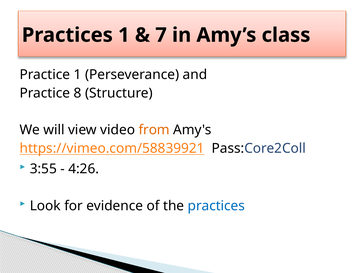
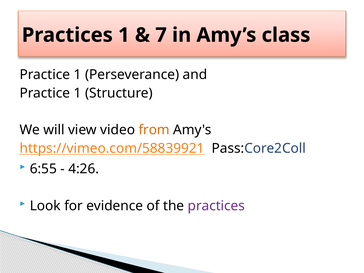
8: 8 -> 1 (78, 93)
3:55: 3:55 -> 6:55 (43, 169)
practices colour: blue -> purple (216, 206)
